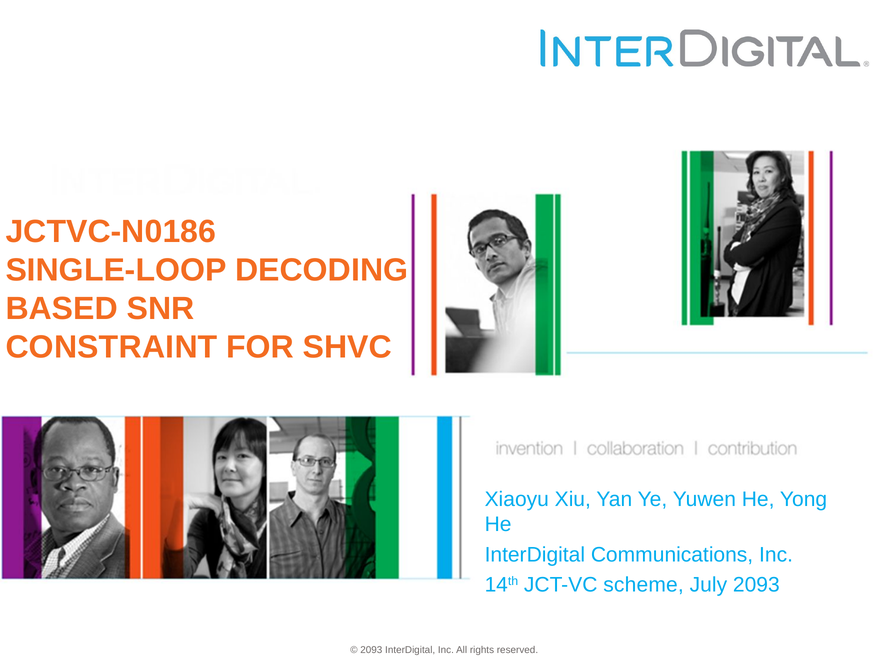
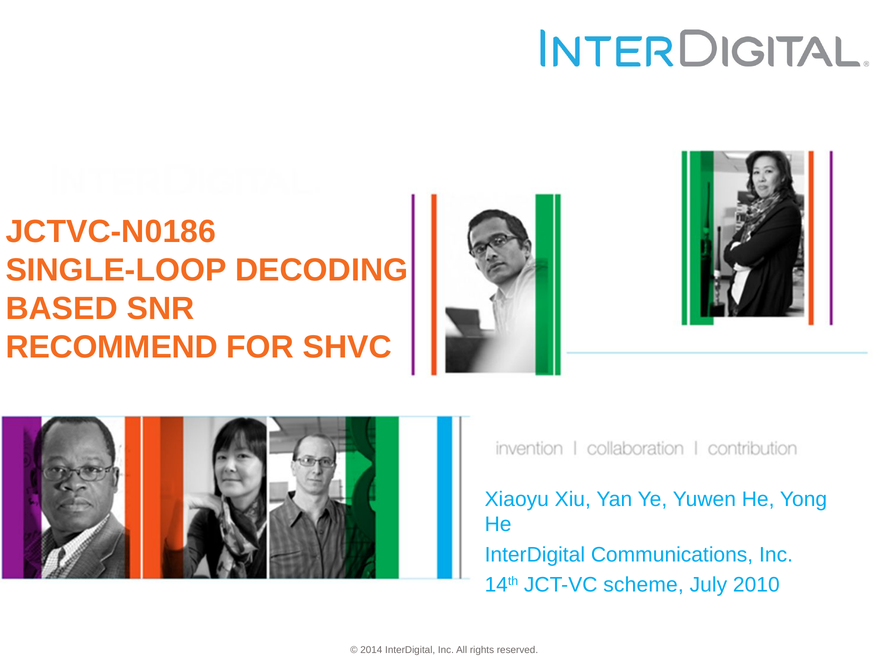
CONSTRAINT: CONSTRAINT -> RECOMMEND (112, 347)
July 2093: 2093 -> 2010 (756, 585)
2093: 2093 -> 2014 (371, 650)
